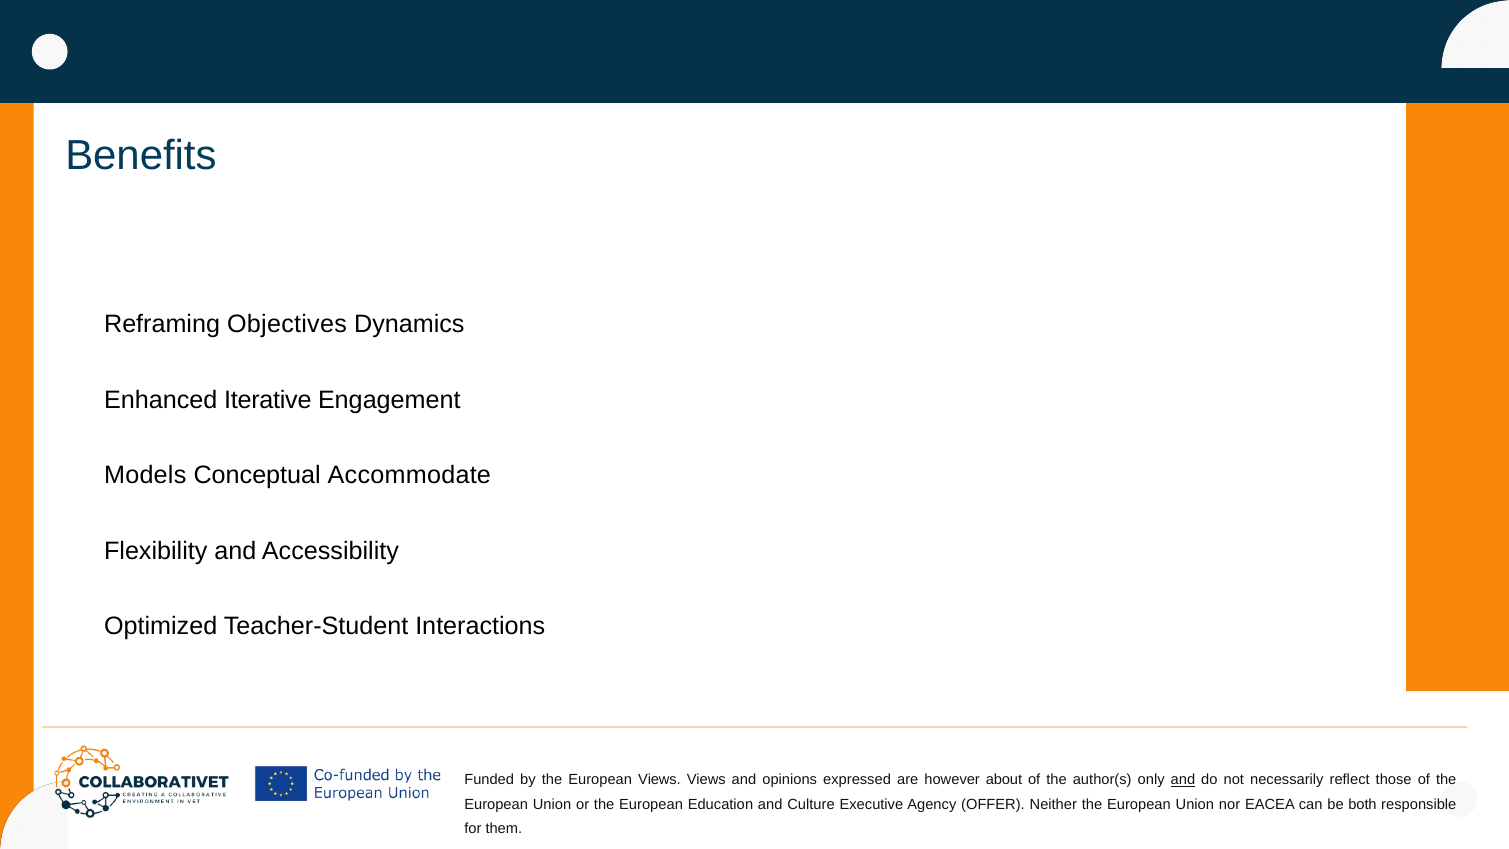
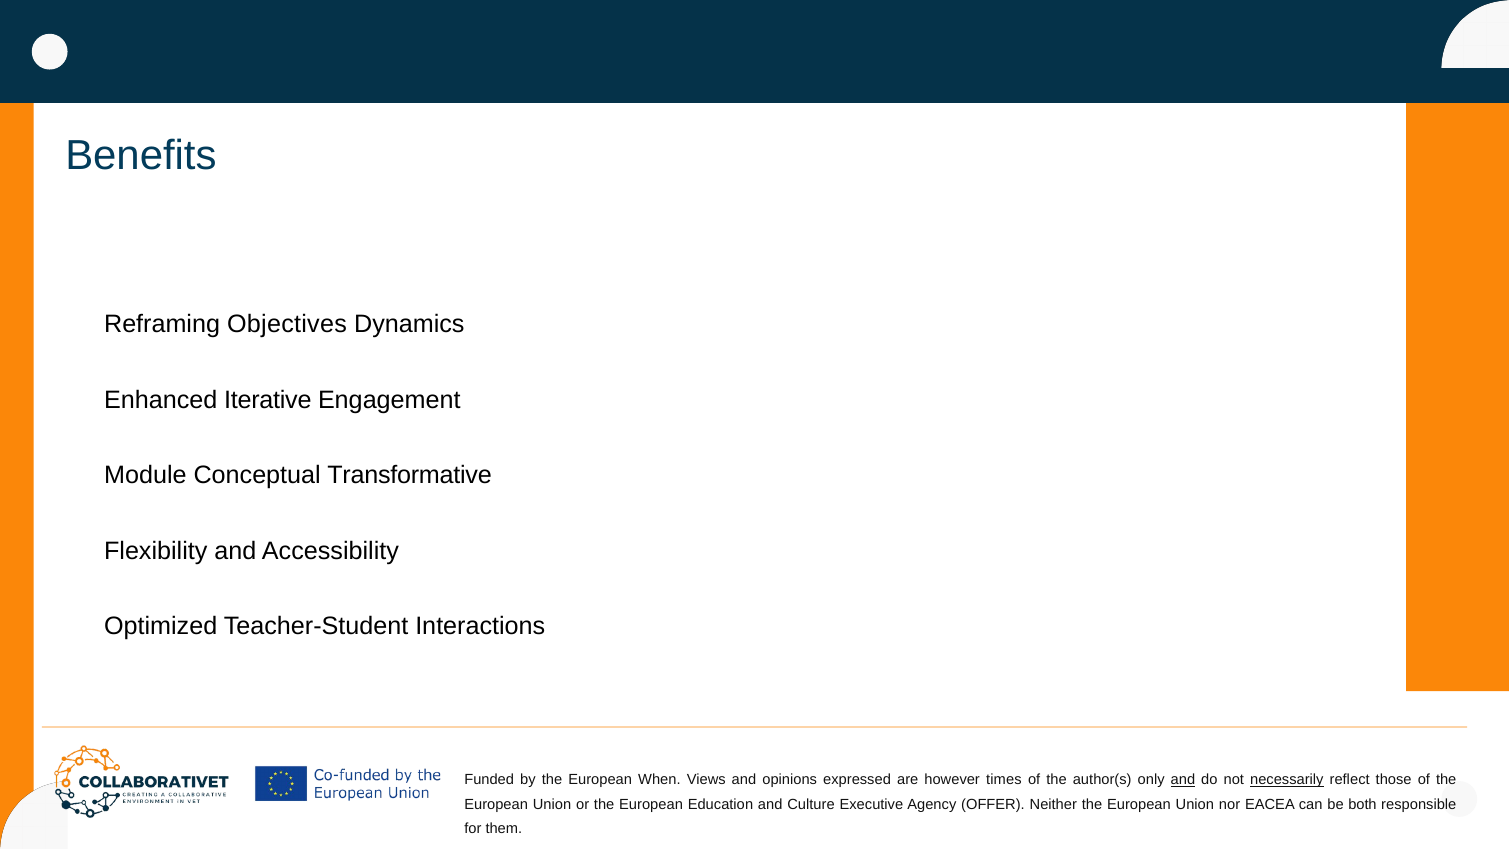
Models: Models -> Module (145, 475)
Accommodate: Accommodate -> Transformative (410, 475)
European Views: Views -> When (659, 780)
about: about -> times (1004, 780)
necessarily underline: none -> present (1287, 780)
